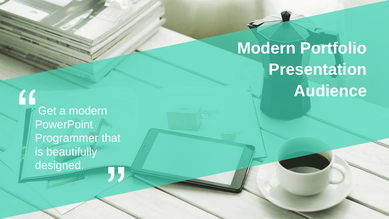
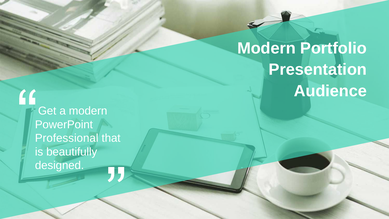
Programmer: Programmer -> Professional (67, 138)
